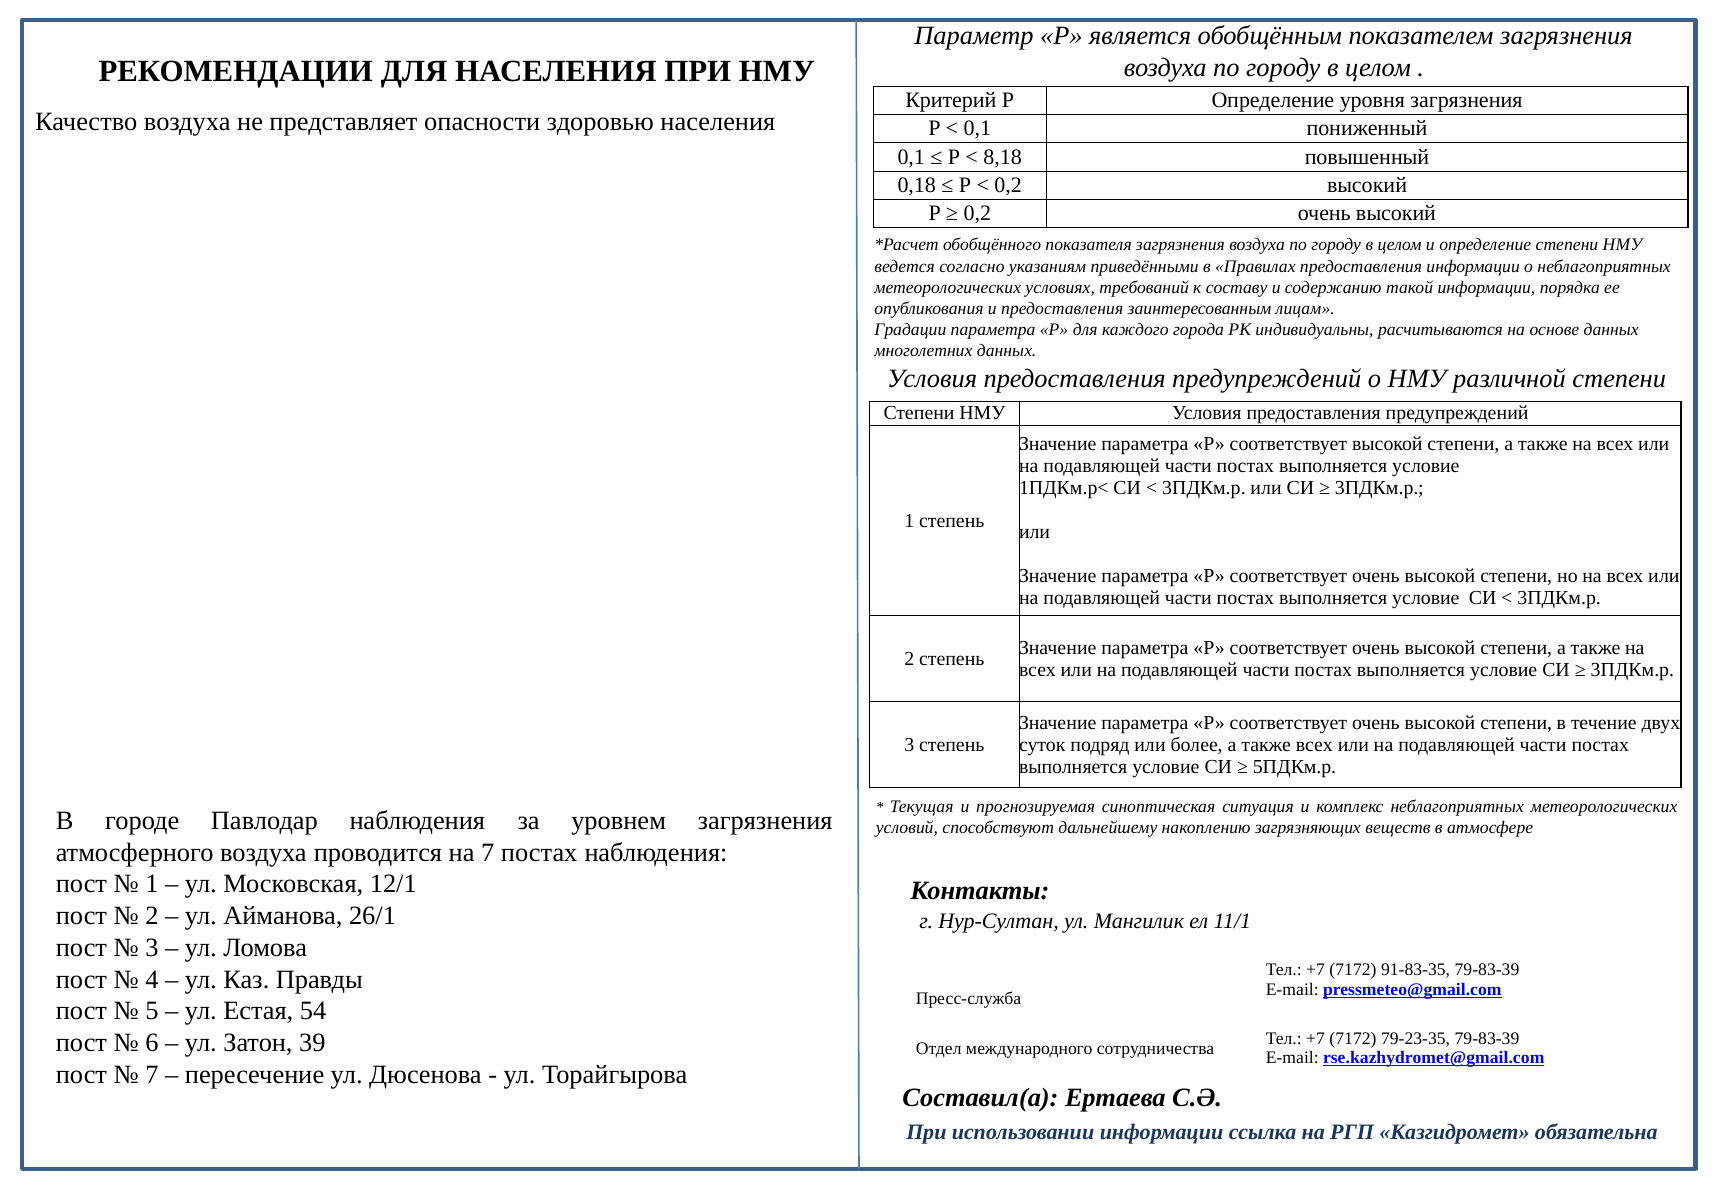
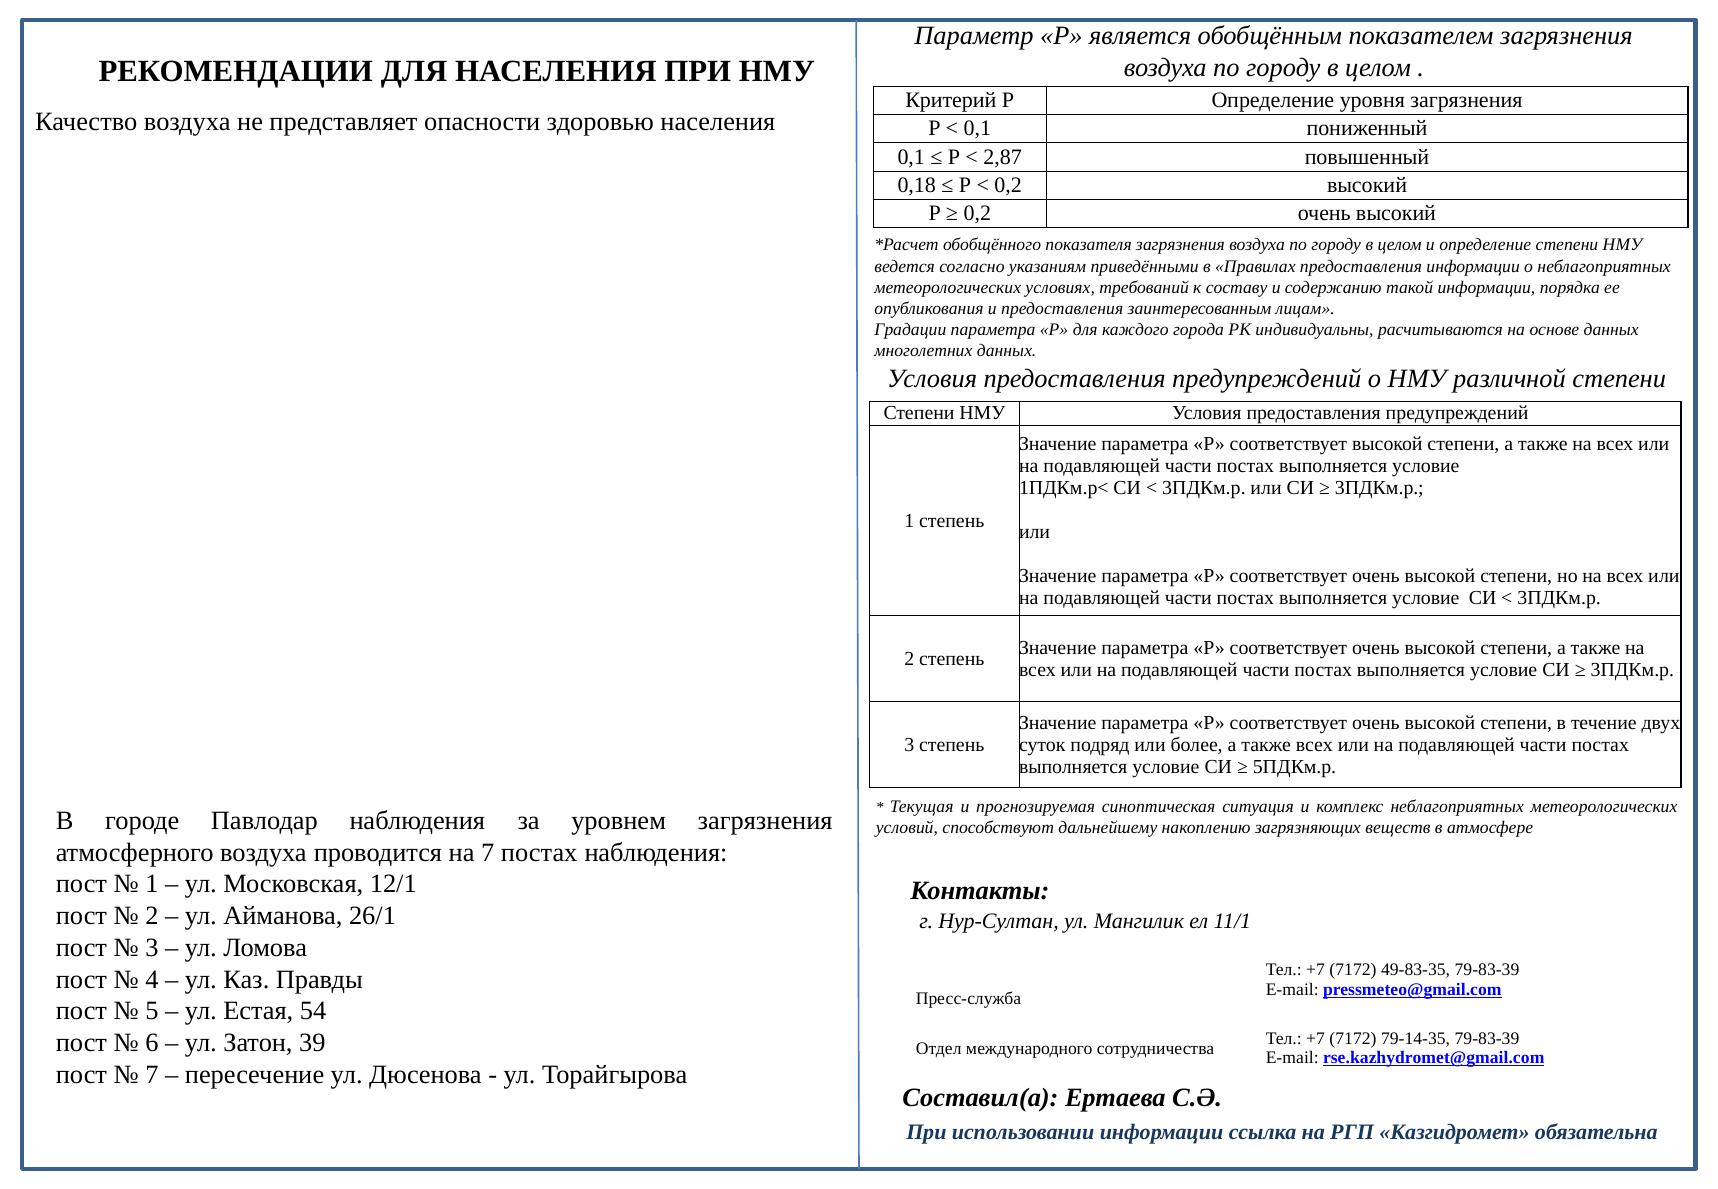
8,18: 8,18 -> 2,87 (1003, 157)
91-83-35: 91-83-35 -> 49-83-35 (1416, 970)
79-23-35: 79-23-35 -> 79-14-35 (1416, 1039)
